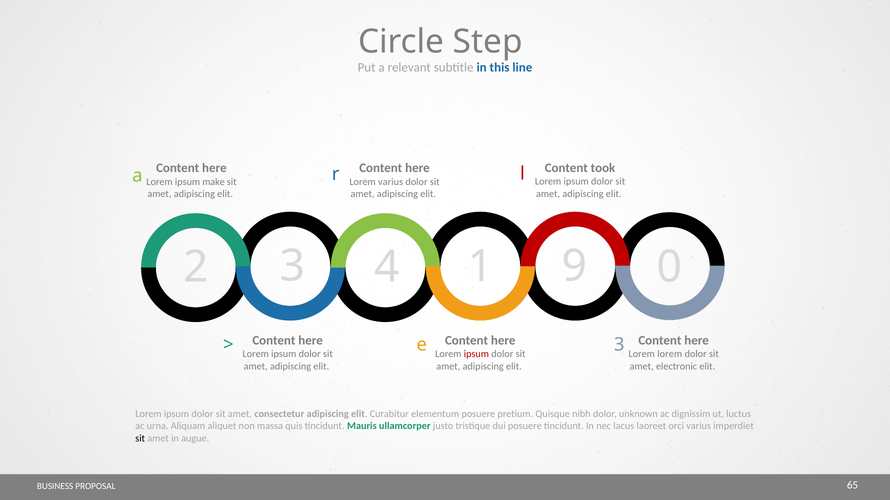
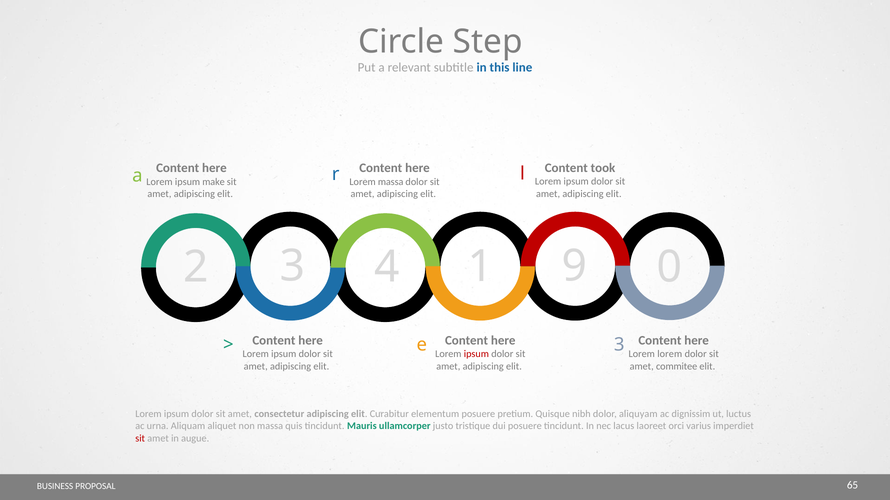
Lorem varius: varius -> massa (391, 182)
electronic: electronic -> commitee (677, 367)
unknown: unknown -> aliquyam (638, 414)
sit colour: black -> red (140, 439)
